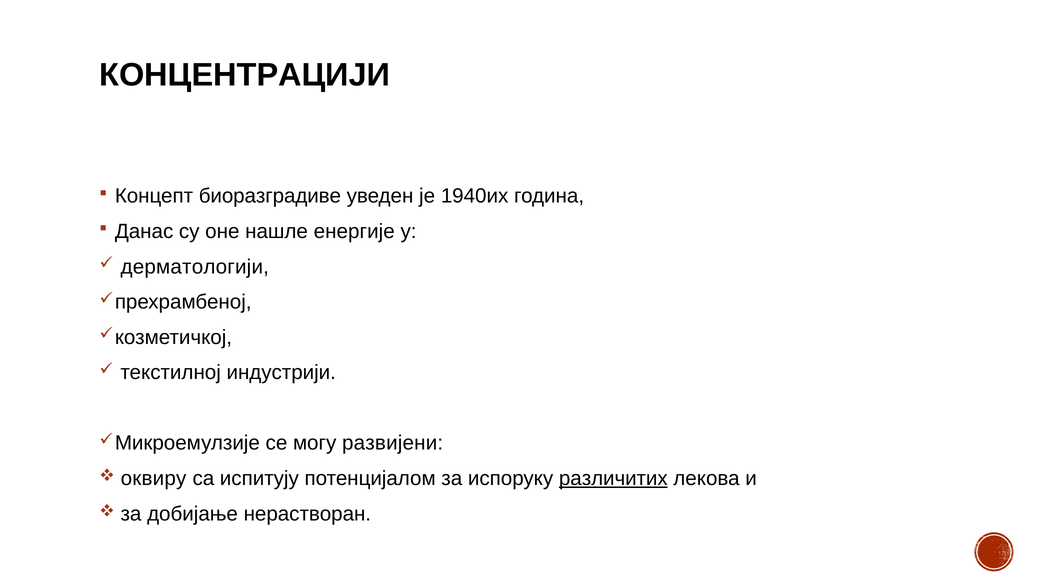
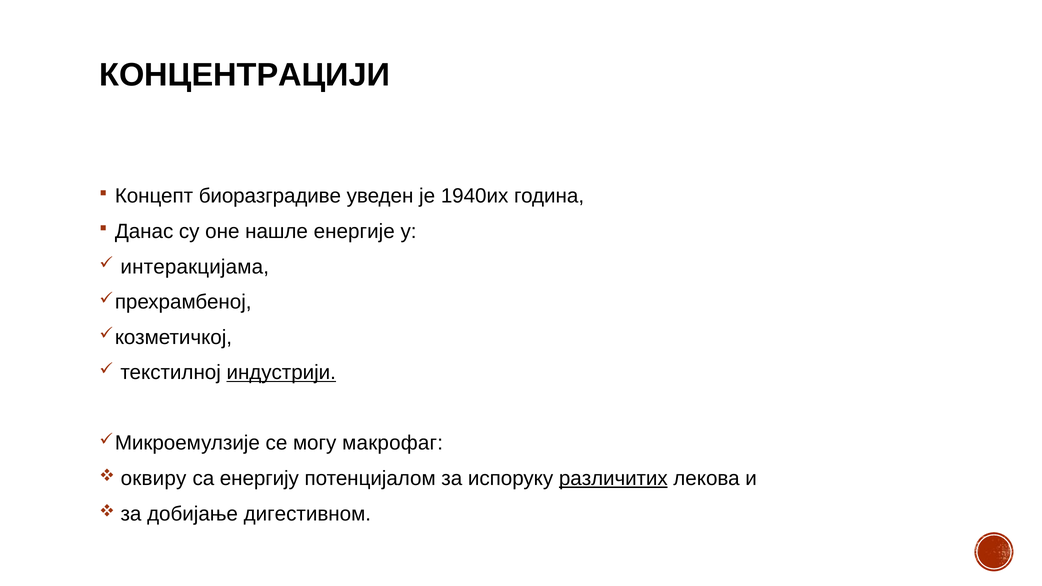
дерматологији: дерматологији -> интеракцијама (195, 267)
индустрији underline: none -> present (281, 373)
развијени: развијени -> макрофаг (393, 443)
испитују: испитују -> енергију (259, 479)
нерастворан: нерастворан -> дигестивном (307, 514)
